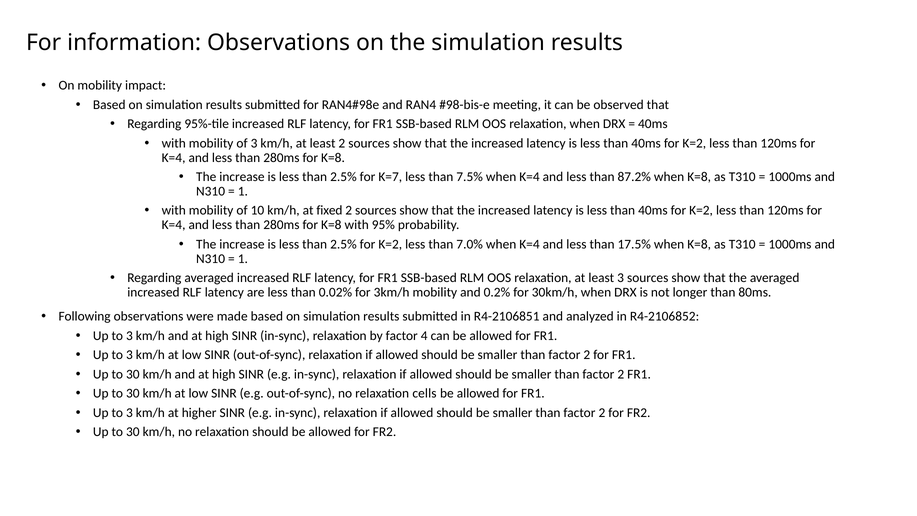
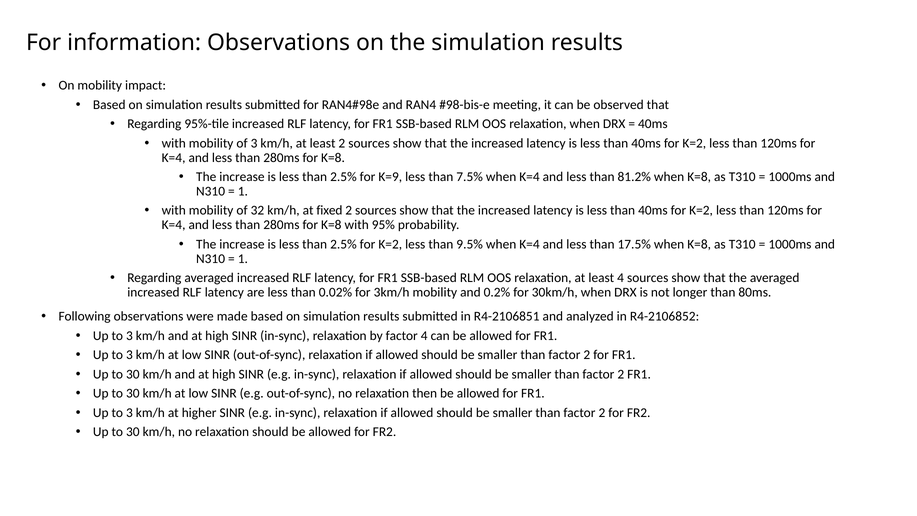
K=7: K=7 -> K=9 (390, 177)
87.2%: 87.2% -> 81.2% (634, 177)
10: 10 -> 32 (257, 210)
7.0%: 7.0% -> 9.5% (470, 244)
least 3: 3 -> 4 (621, 278)
cells: cells -> then (425, 393)
